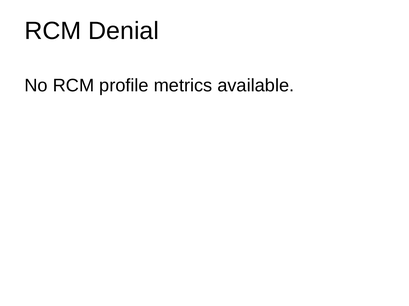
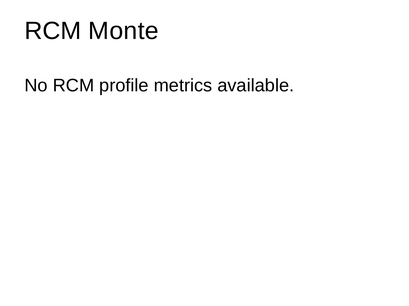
Denial: Denial -> Monte (124, 31)
